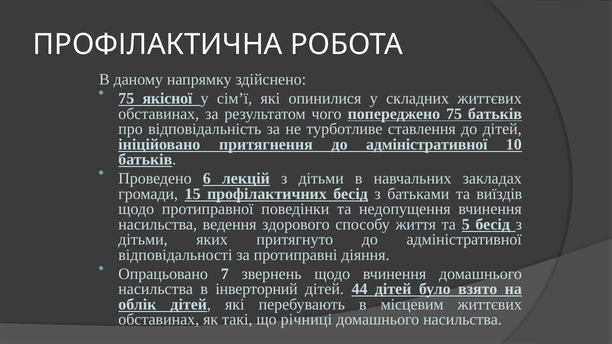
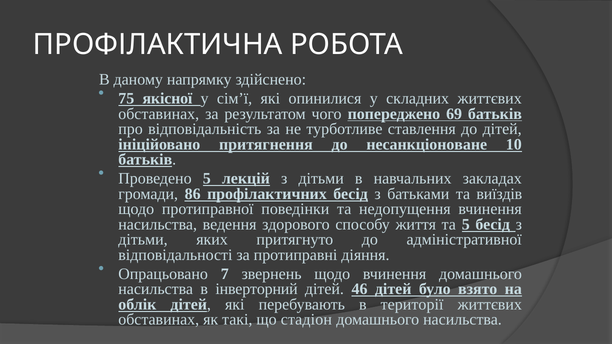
попереджено 75: 75 -> 69 (454, 114)
притягнення до адміністративної: адміністративної -> несанкціоноване (427, 144)
Проведено 6: 6 -> 5 (207, 179)
15: 15 -> 86 (193, 194)
44: 44 -> 46 (360, 289)
місцевим: місцевим -> території (412, 305)
річниці: річниці -> стадіон (306, 320)
